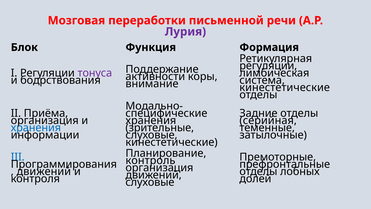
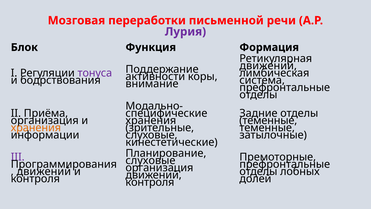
регуляции: регуляции -> движений (268, 66)
кинестетические: кинестетические -> префронтальные (285, 87)
серийная: серийная -> теменные (268, 120)
хранения colour: blue -> orange (36, 127)
III colour: blue -> purple (18, 157)
контроль: контроль -> слуховые (150, 160)
слуховые: слуховые -> контроля (150, 182)
